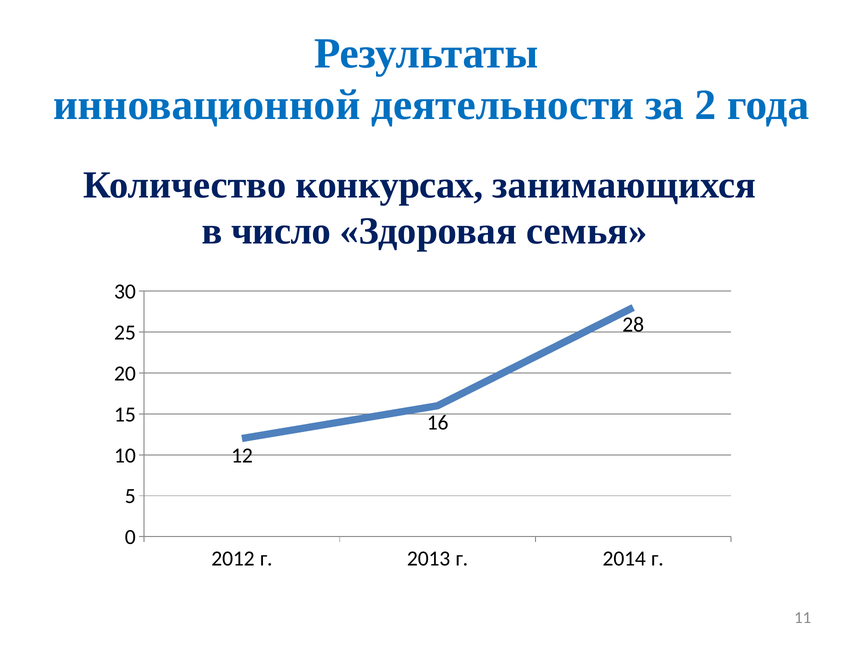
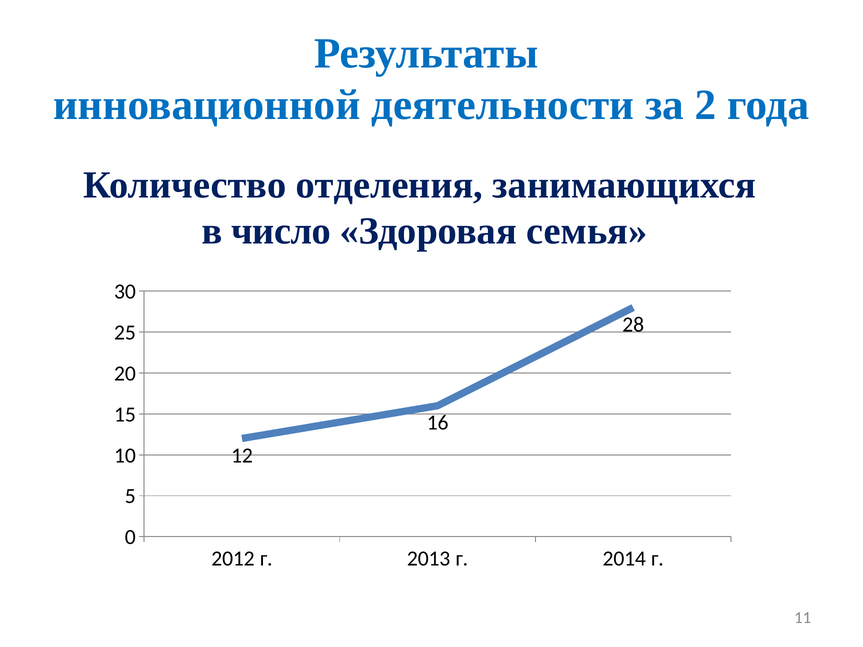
конкурсах: конкурсах -> отделения (389, 185)
